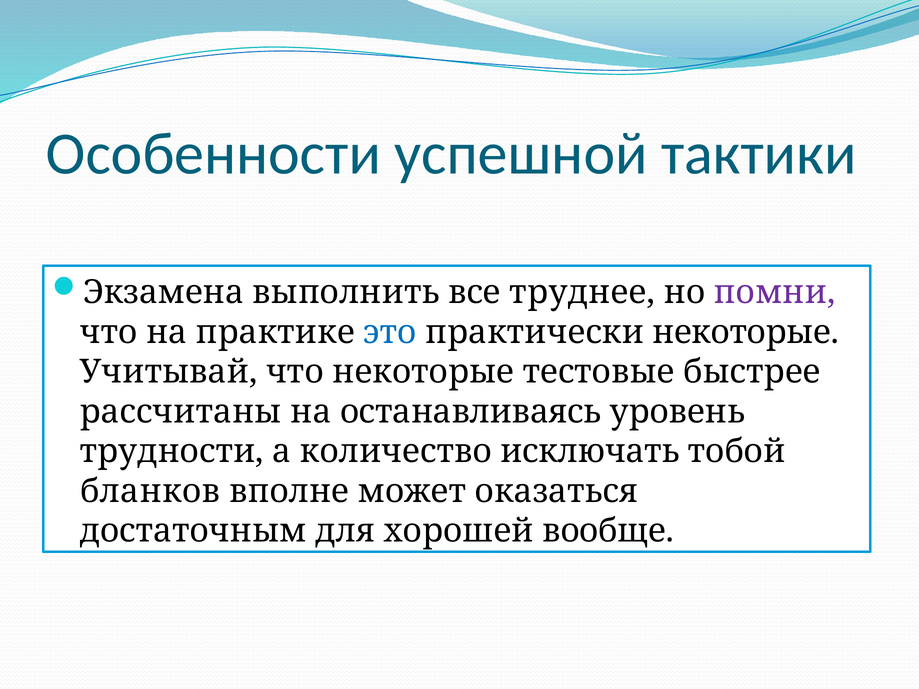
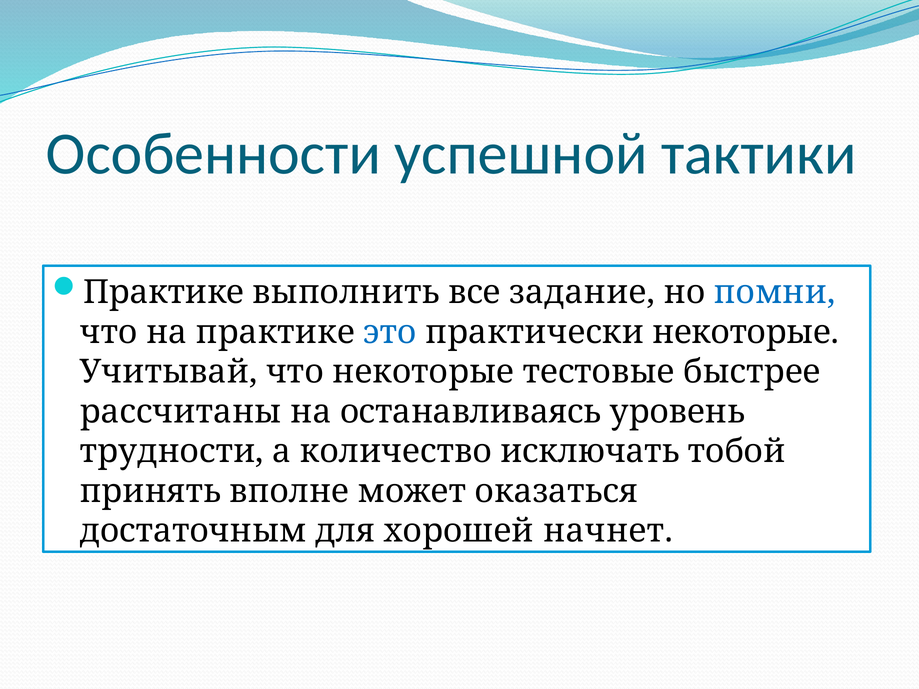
Экзамена: Экзамена -> Практике (164, 292)
труднее: труднее -> задание (582, 292)
помни colour: purple -> blue (775, 292)
бланков: бланков -> принять (150, 491)
вообще: вообще -> начнет (608, 531)
